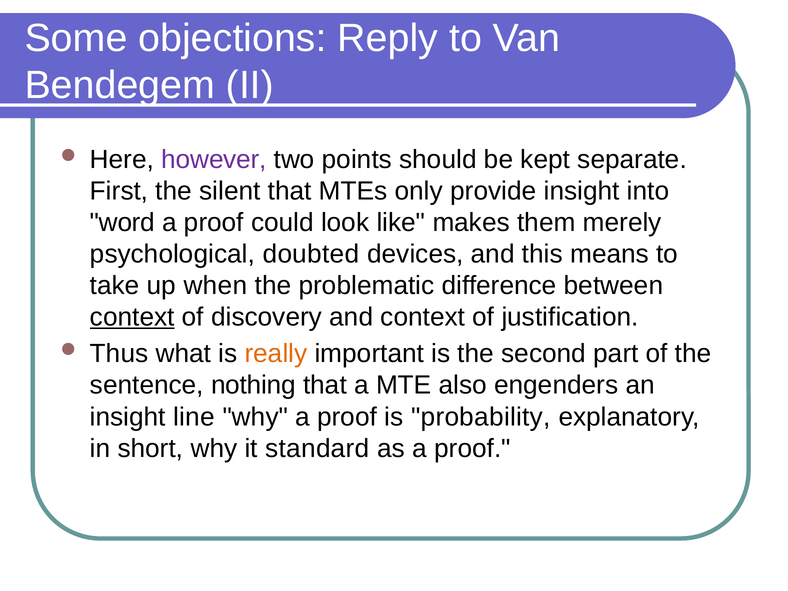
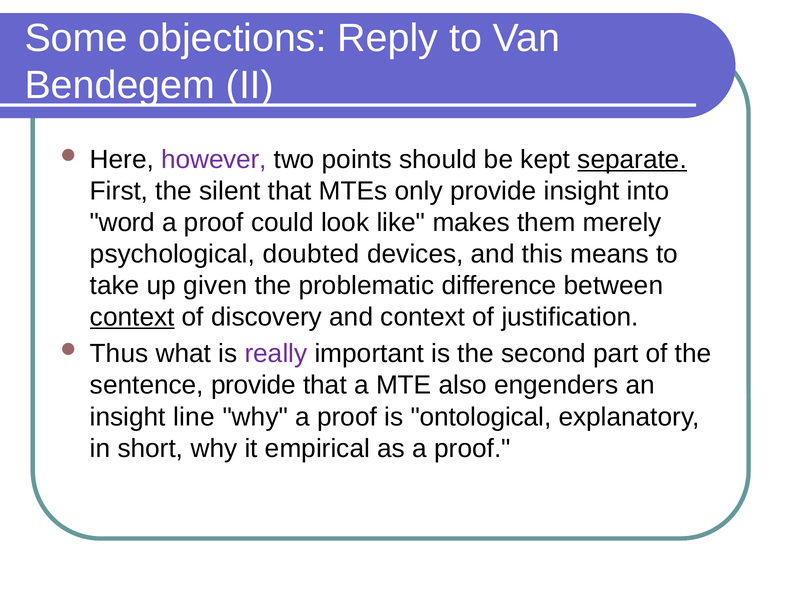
separate underline: none -> present (632, 159)
when: when -> given (215, 286)
really colour: orange -> purple (276, 354)
sentence nothing: nothing -> provide (254, 385)
probability: probability -> ontological (481, 417)
standard: standard -> empirical (317, 448)
